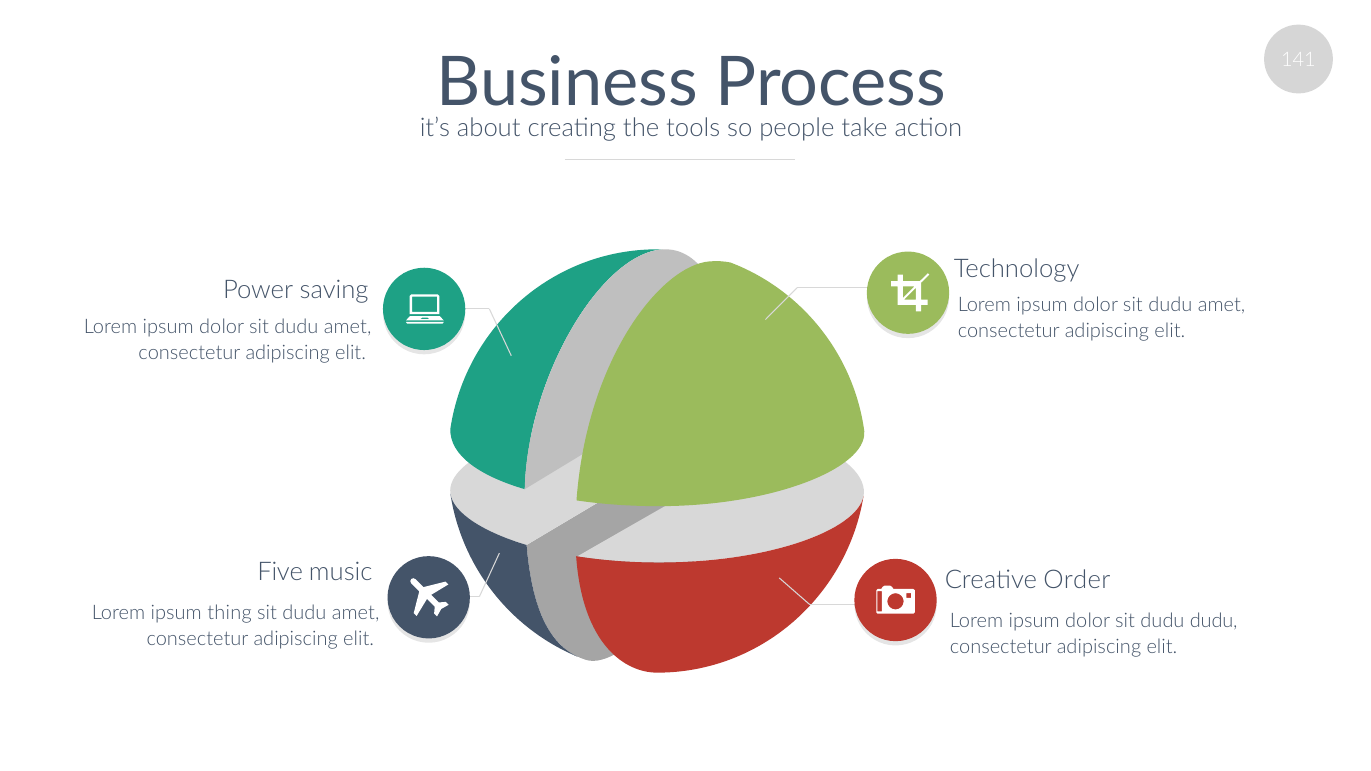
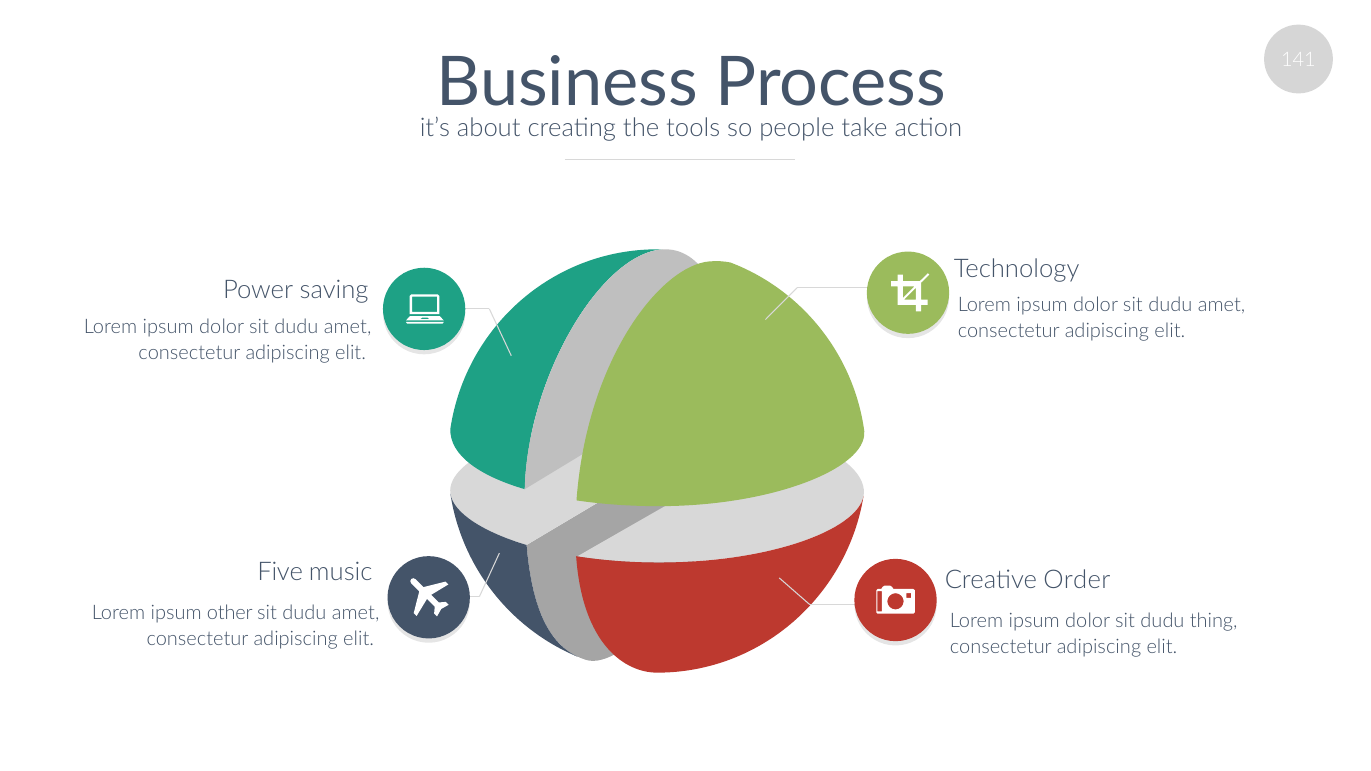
thing: thing -> other (230, 613)
dudu dudu: dudu -> thing (1214, 621)
